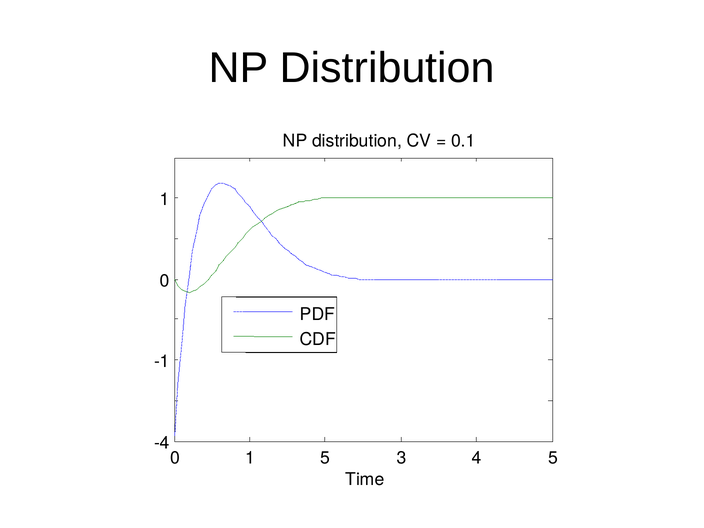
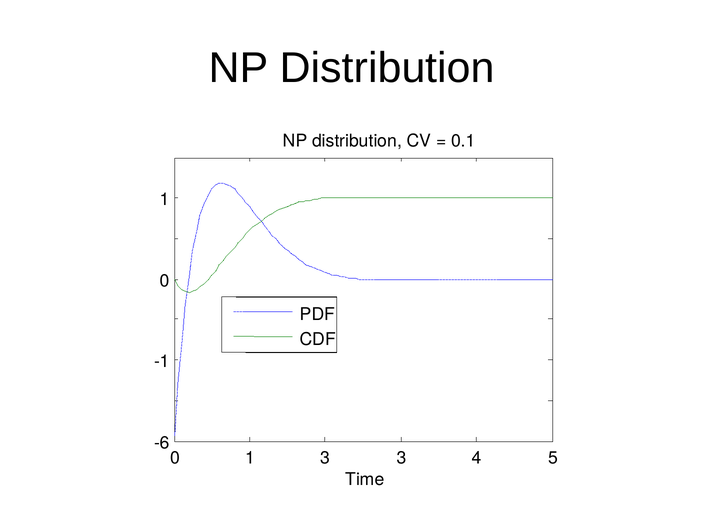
-4: -4 -> -6 (162, 443)
1 5: 5 -> 3 (325, 458)
